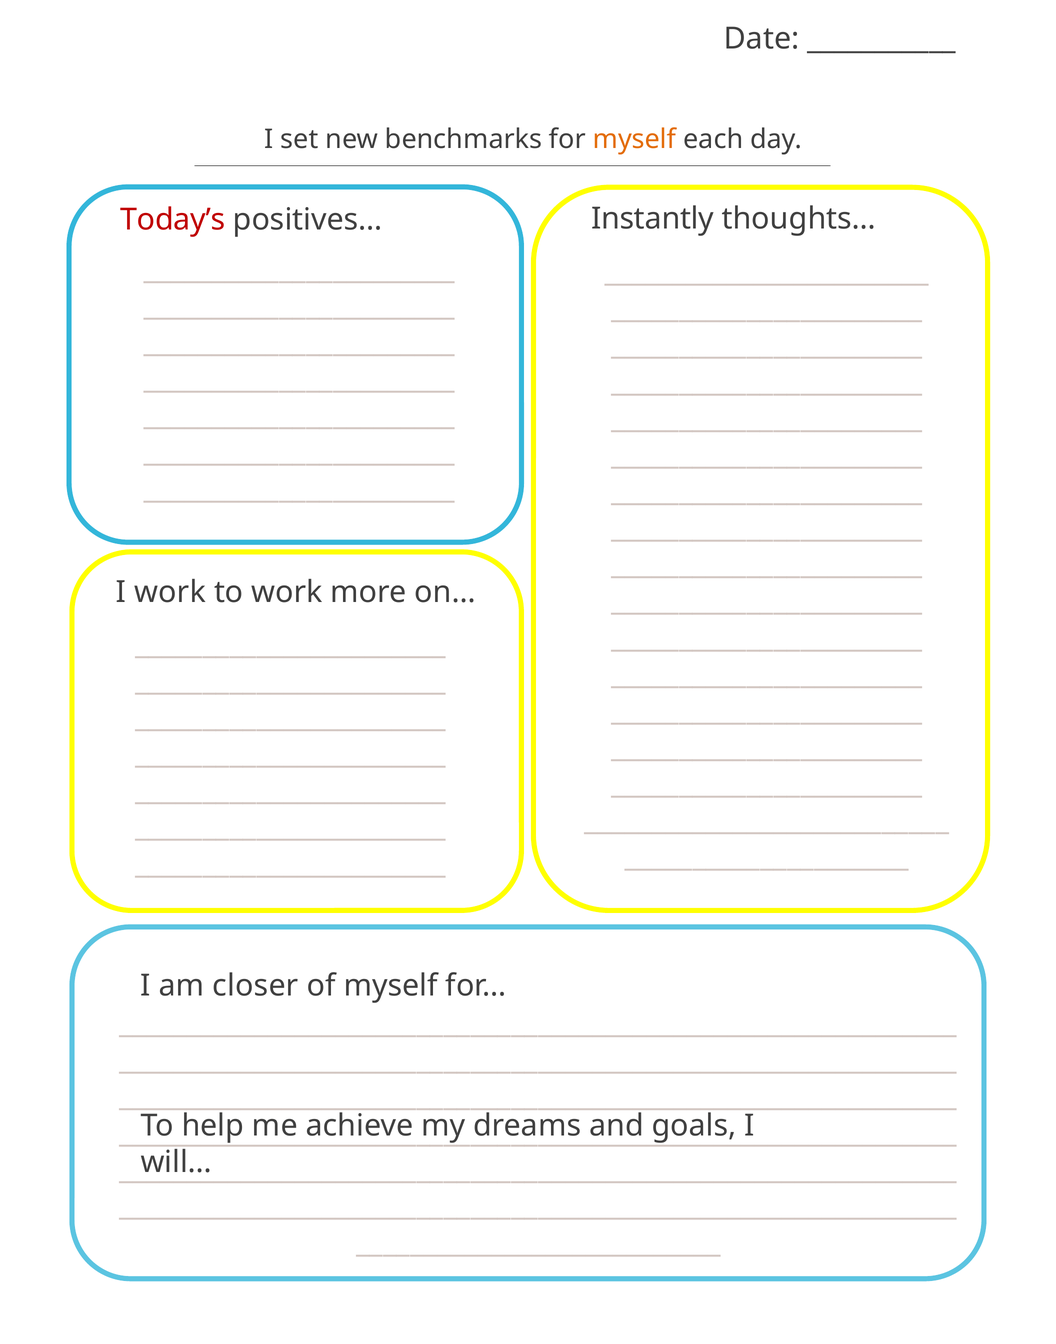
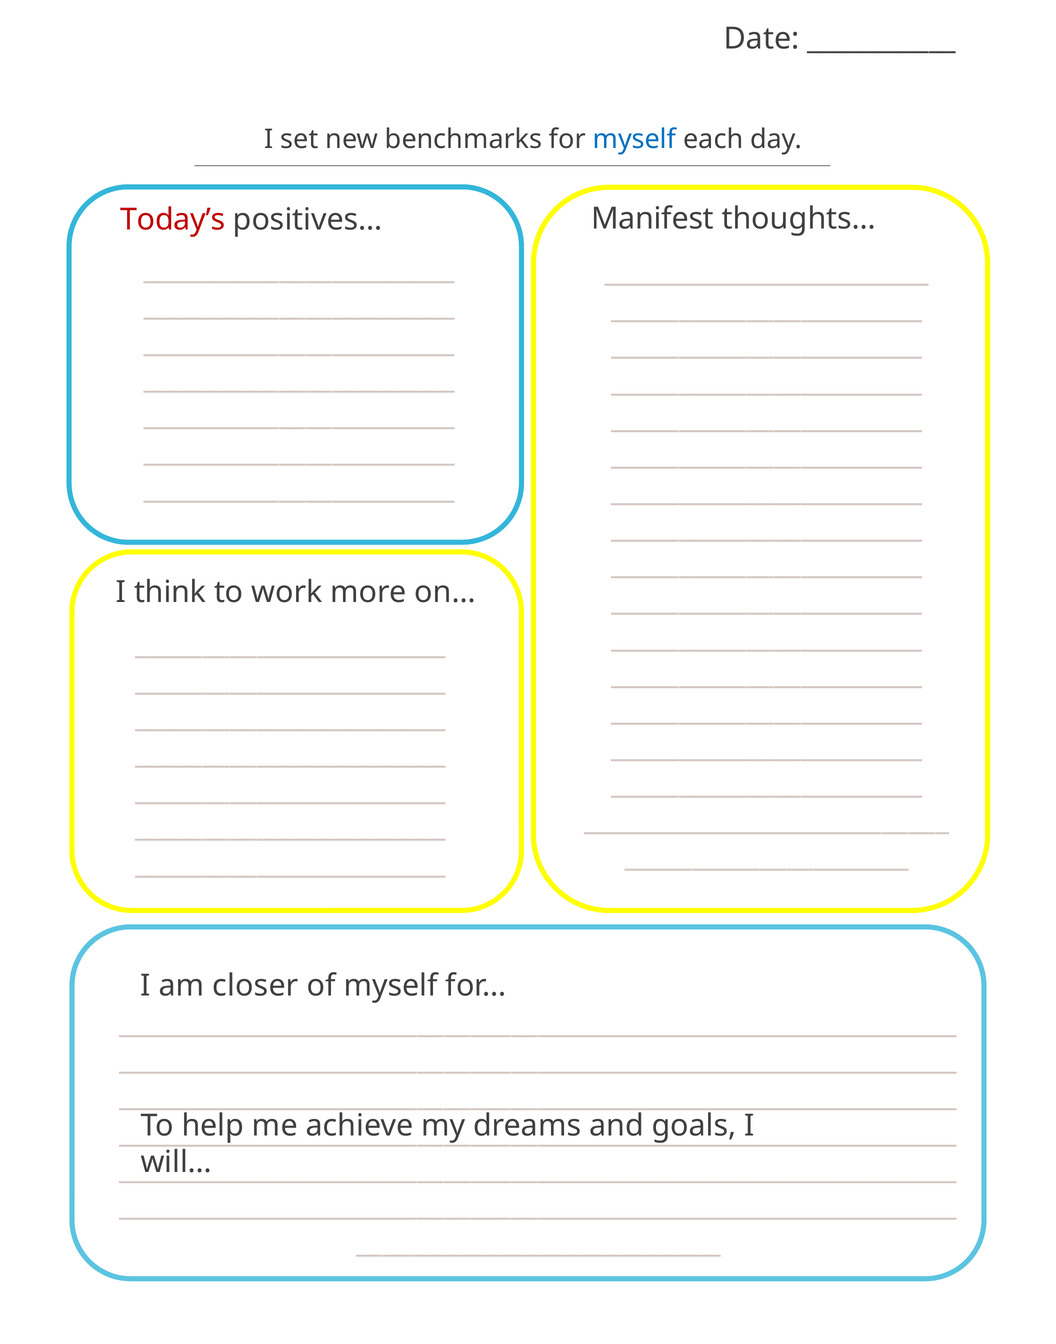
myself colour: orange -> blue (635, 139)
Instantly: Instantly -> Manifest (653, 219)
I work: work -> think (170, 592)
